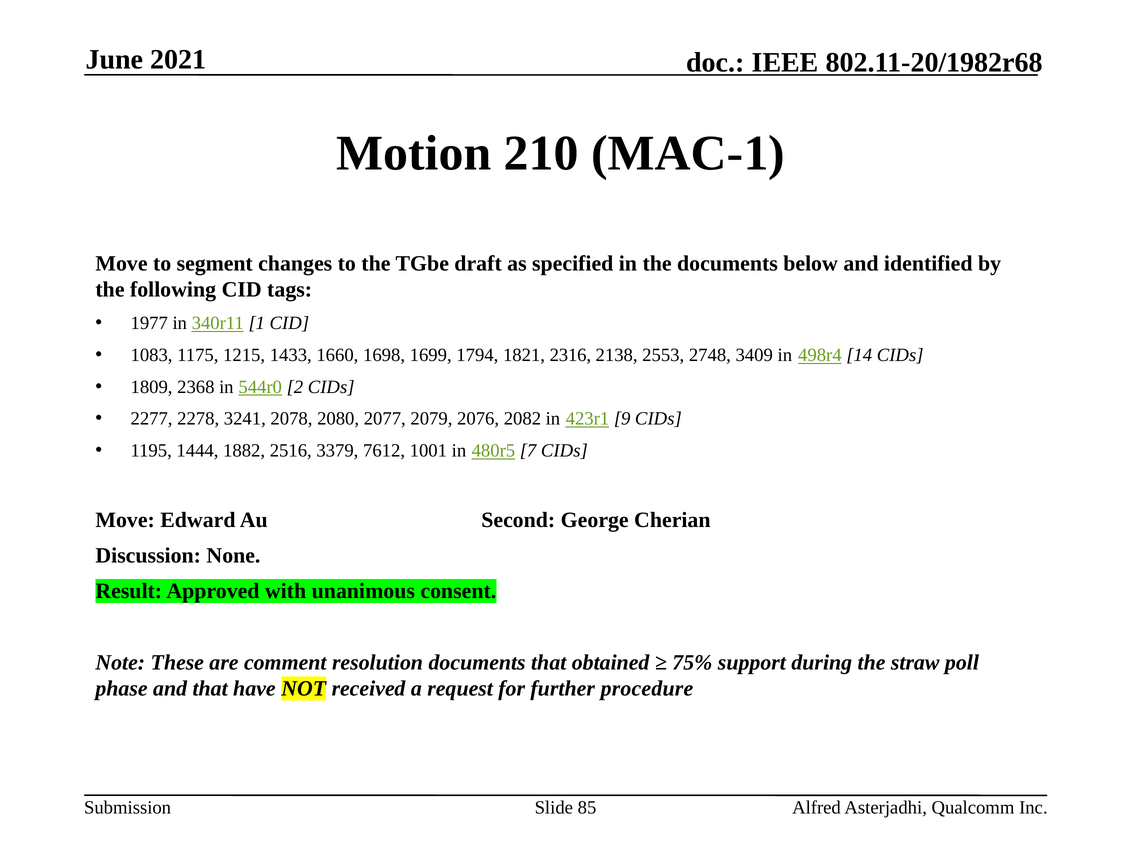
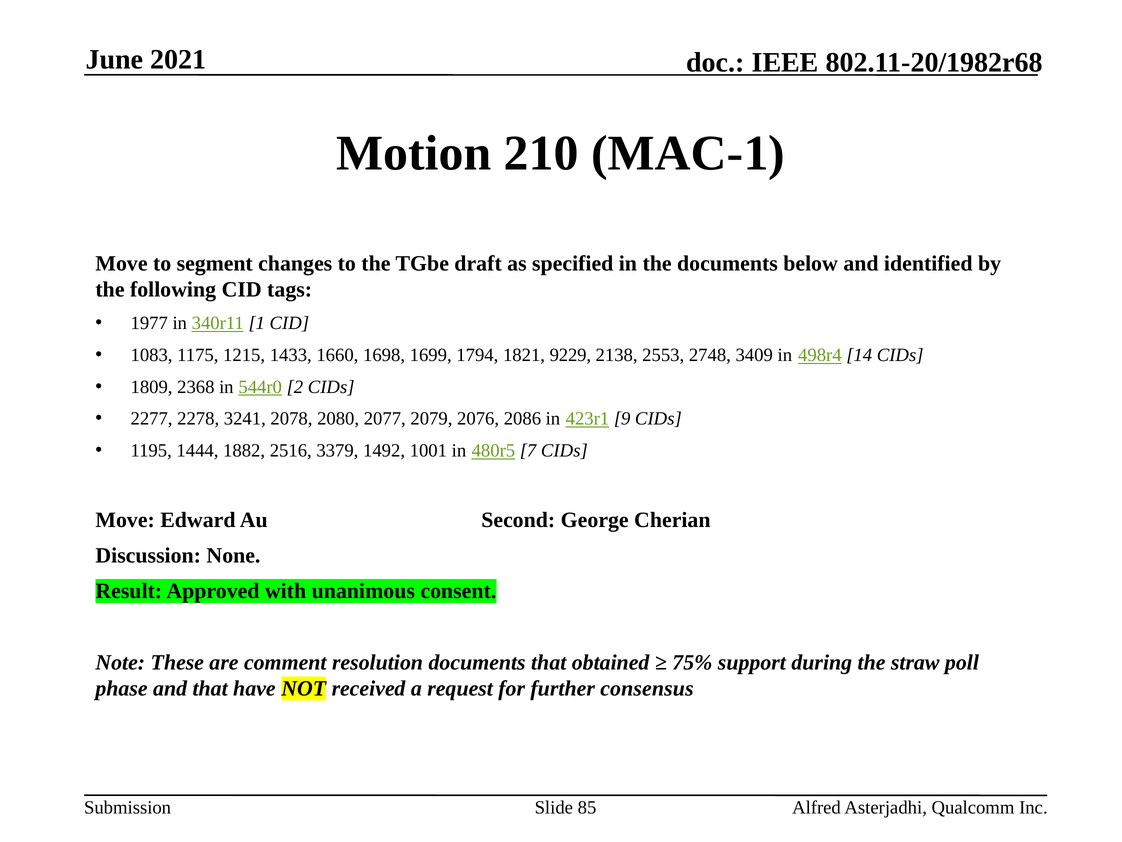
2316: 2316 -> 9229 (570, 355)
2082: 2082 -> 2086 (522, 418)
7612: 7612 -> 1492 (384, 450)
procedure: procedure -> consensus (647, 688)
